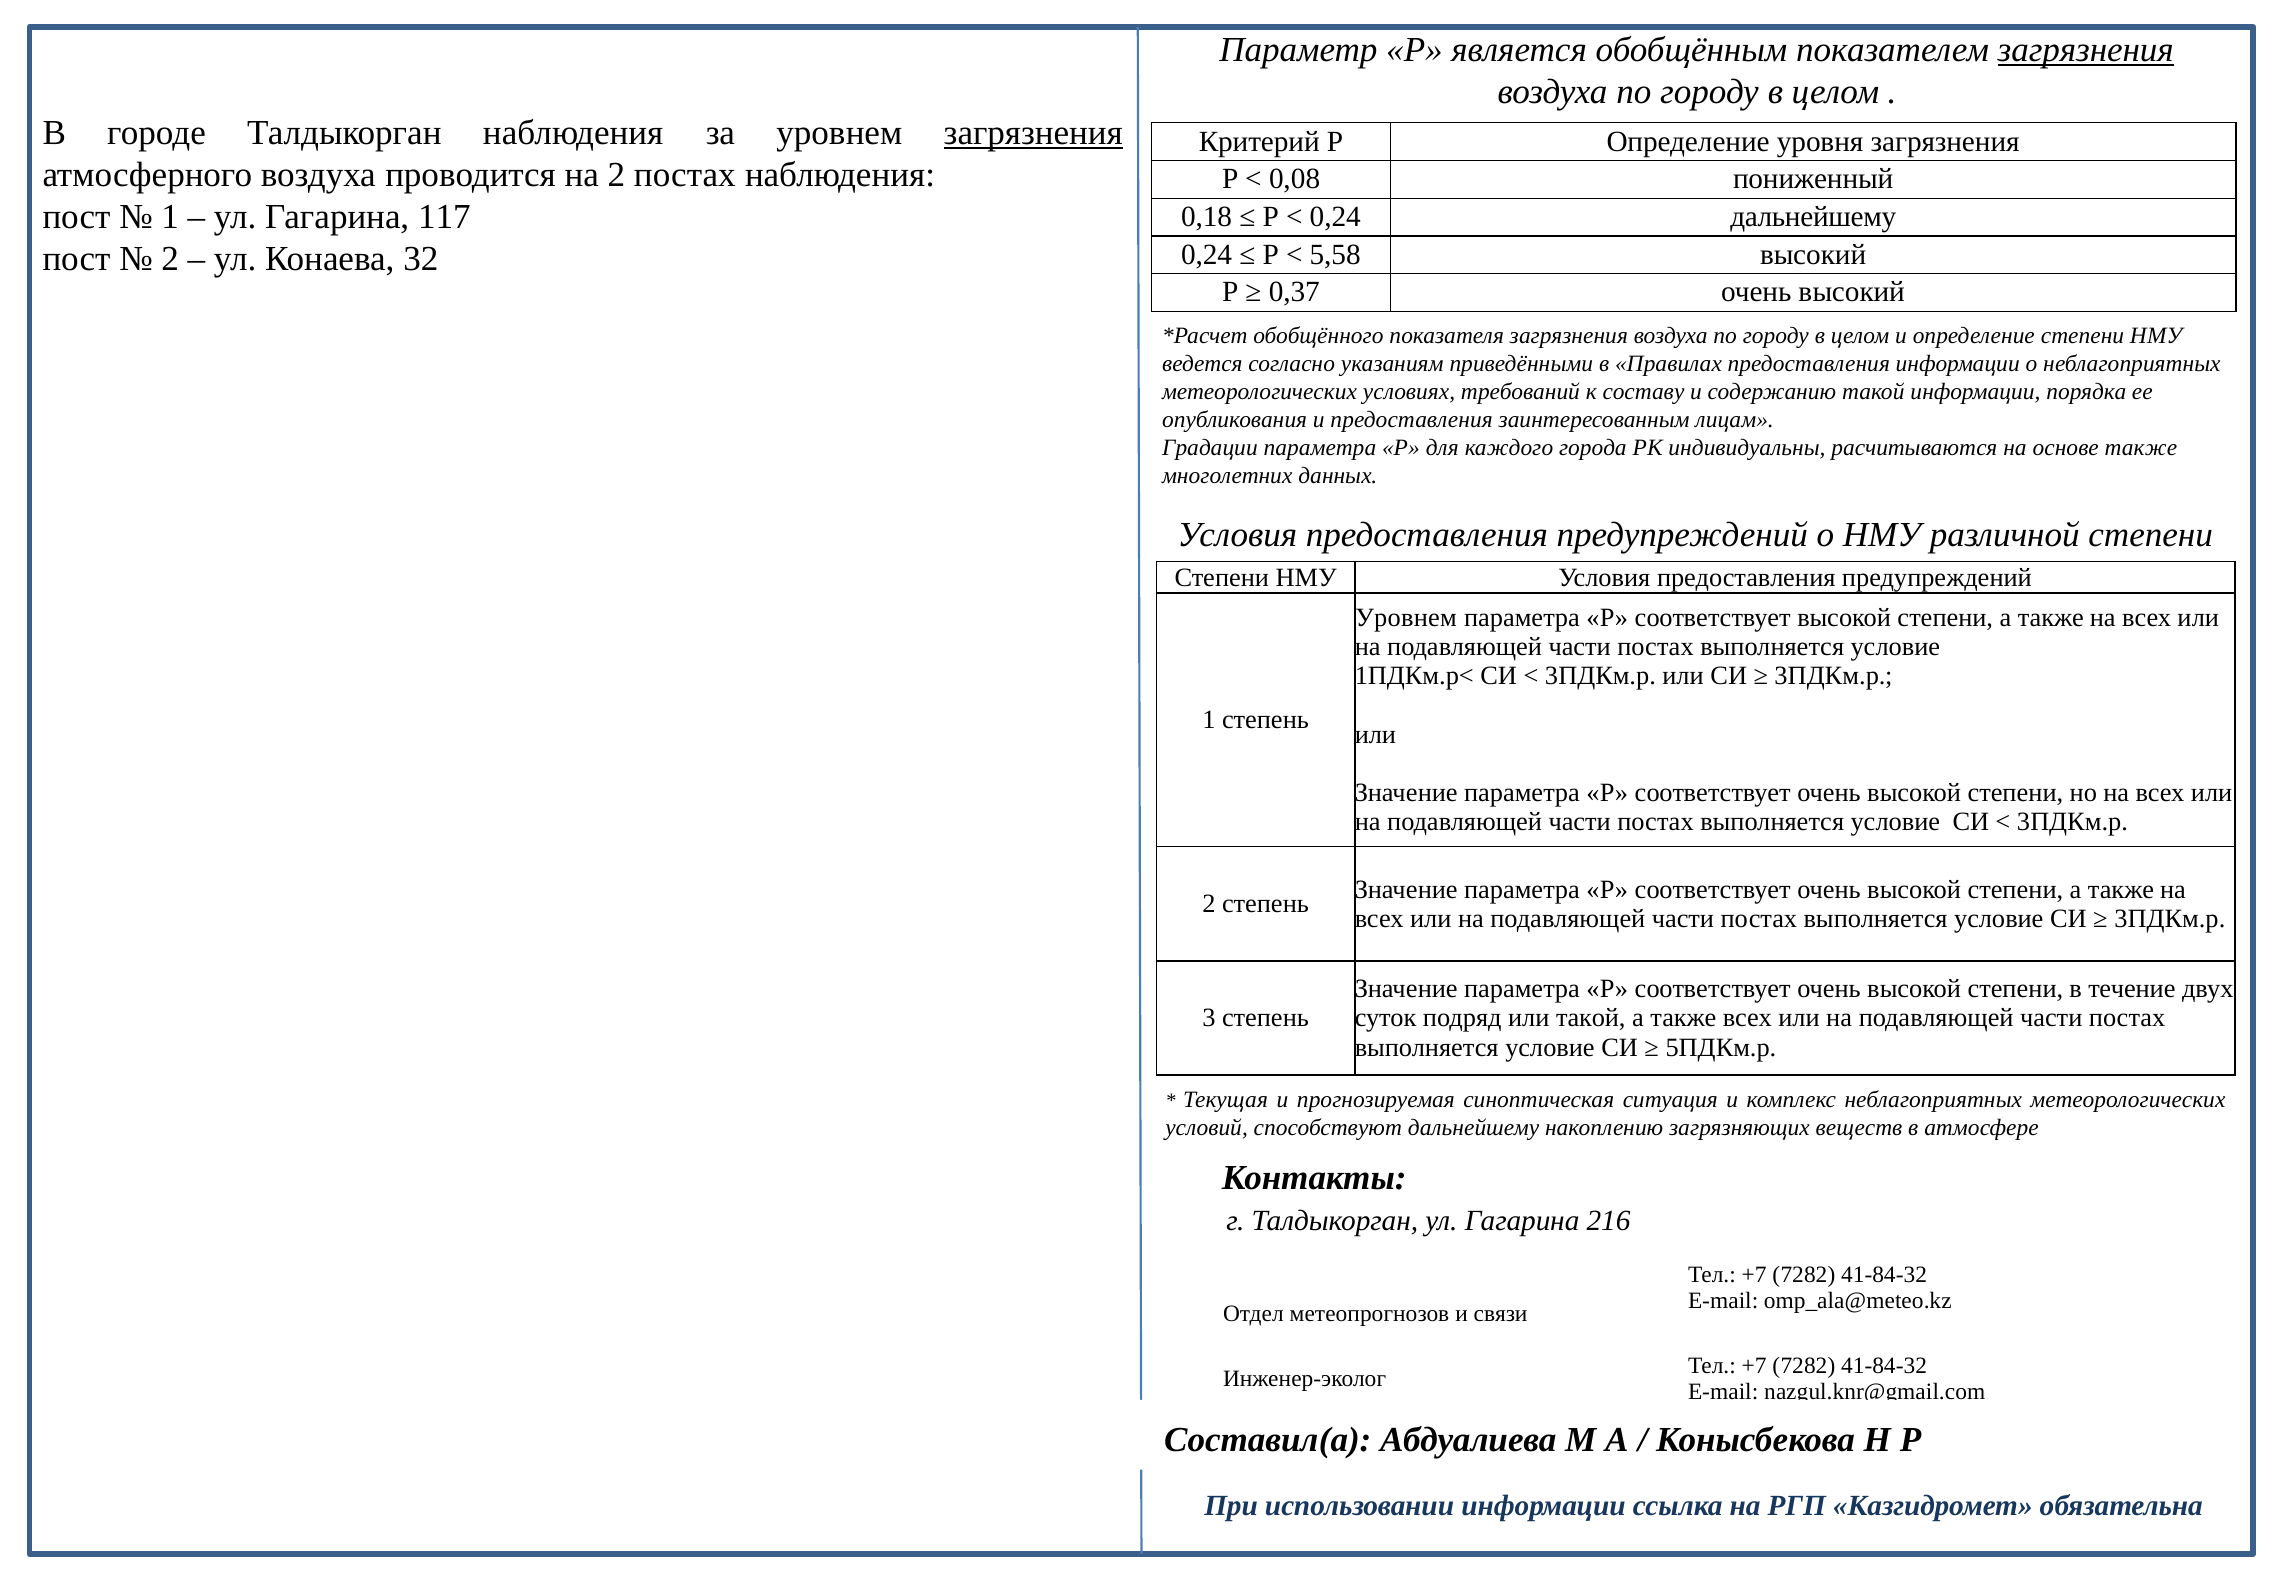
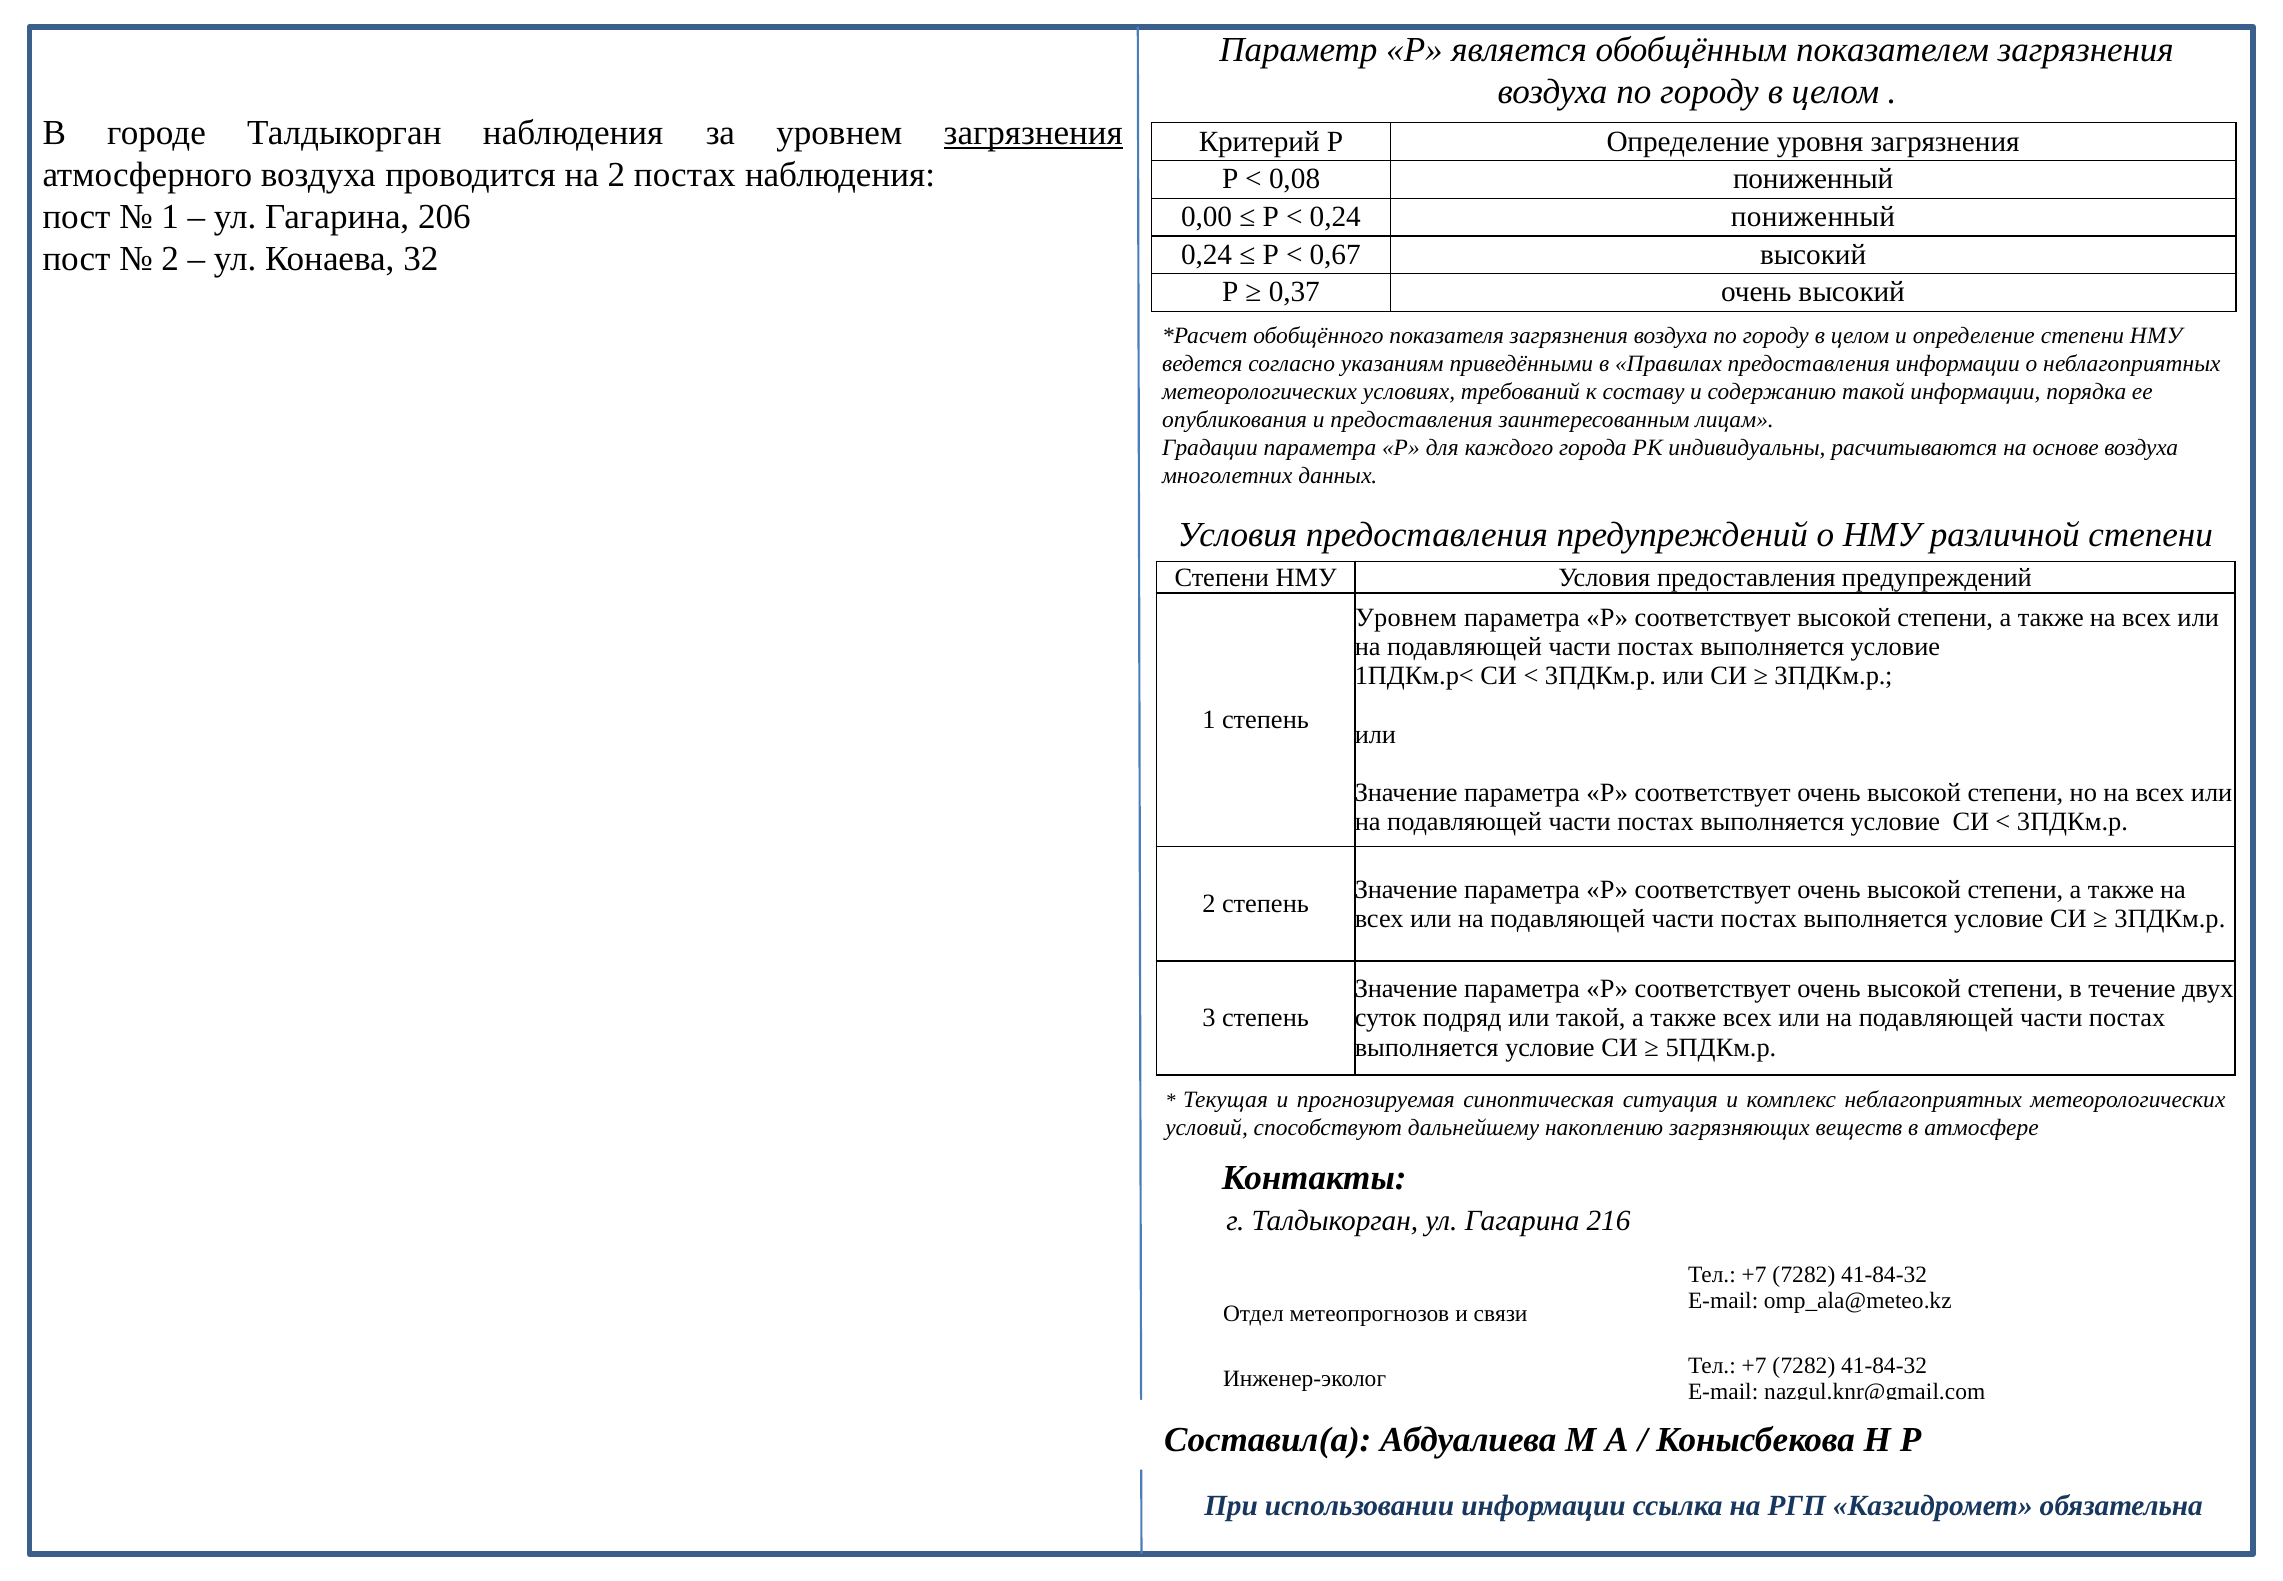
загрязнения underline: present -> none (2086, 50)
117: 117 -> 206 (444, 217)
0,18: 0,18 -> 0,00 (1207, 217)
0,24 дальнейшему: дальнейшему -> пониженный (1813, 217)
5,58: 5,58 -> 0,67 (1335, 254)
основе также: также -> воздуха (2141, 447)
